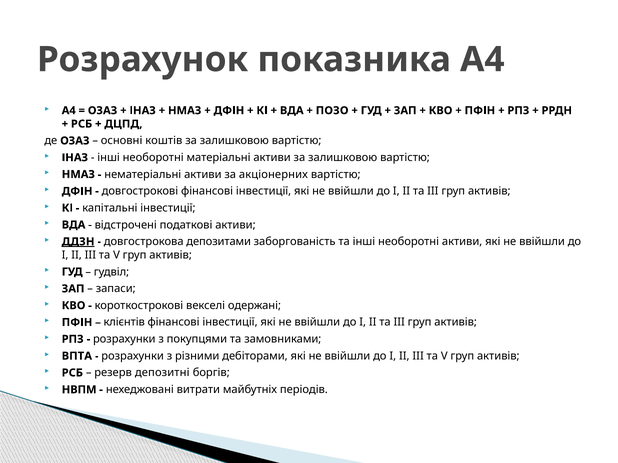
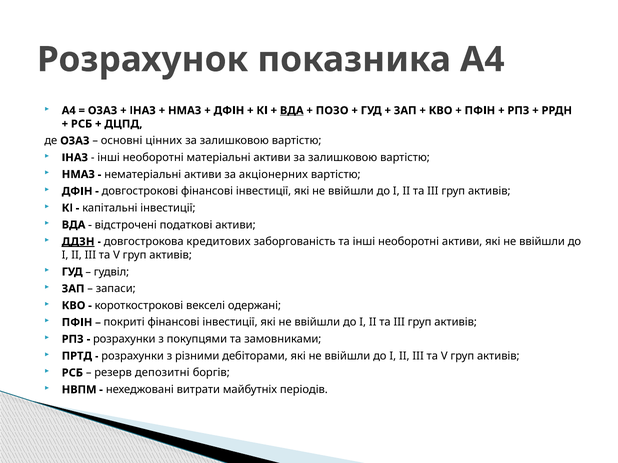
ВДА underline: none -> present (292, 111)
коштів: коштів -> цінних (164, 141)
депозитами: депозитами -> кредитових (219, 242)
клієнтів: клієнтів -> покриті (124, 323)
ВПТА: ВПТА -> ПРТД (77, 356)
